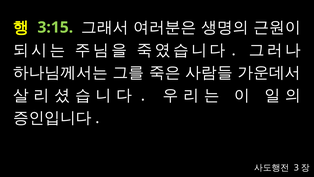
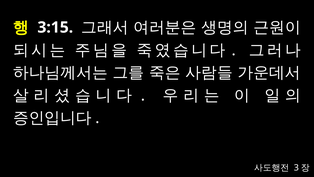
3:15 colour: light green -> white (55, 27)
